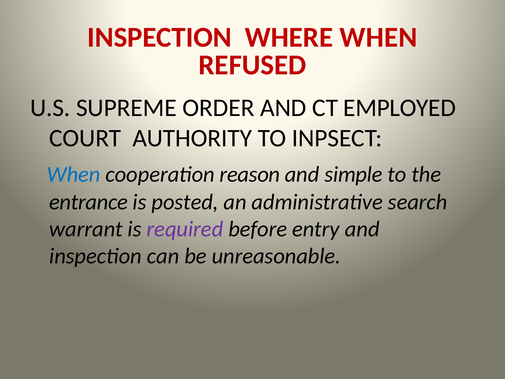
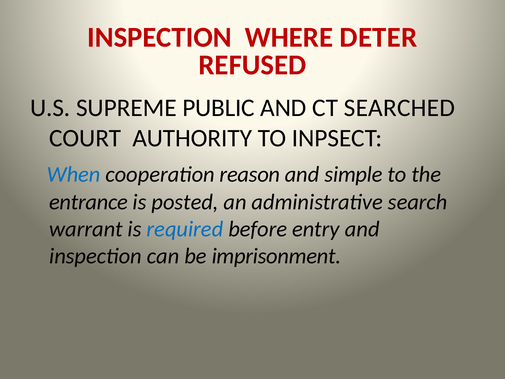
WHERE WHEN: WHEN -> DETER (378, 37)
ORDER: ORDER -> PUBLIC (219, 108)
EMPLOYED: EMPLOYED -> SEARCHED (399, 108)
required colour: purple -> blue (185, 229)
unreasonable: unreasonable -> imprisonment (276, 256)
